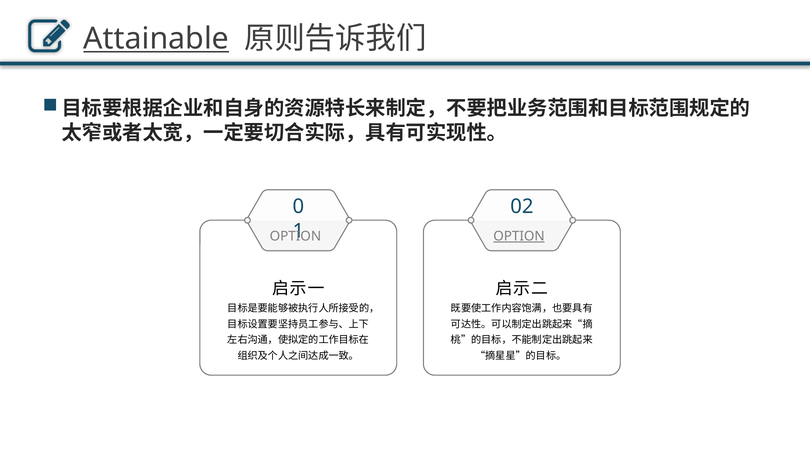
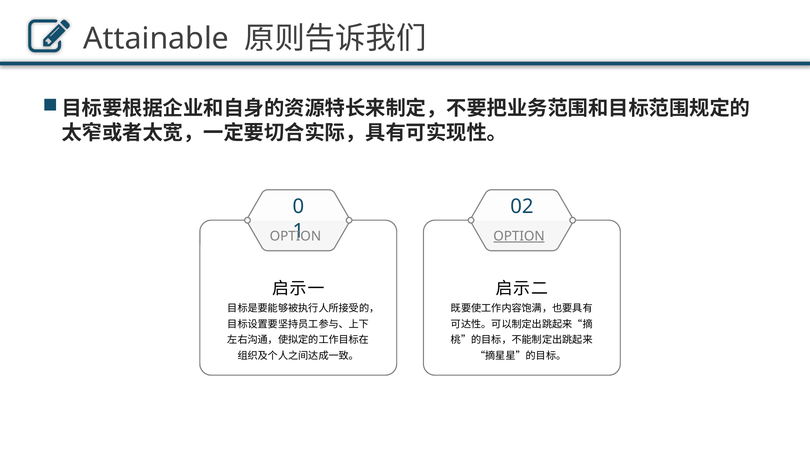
Attainable underline: present -> none (156, 39)
